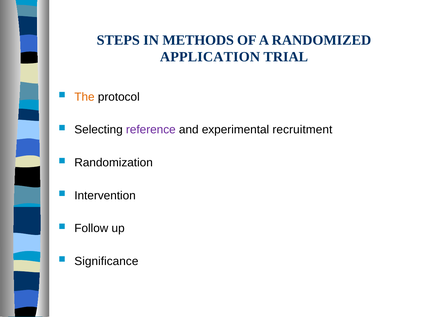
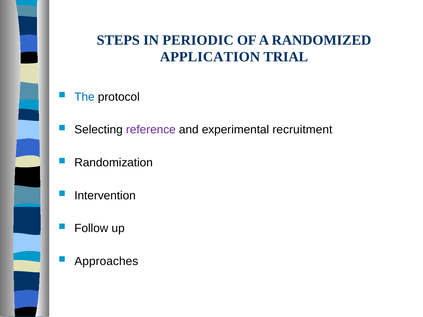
METHODS: METHODS -> PERIODIC (198, 40)
The colour: orange -> blue (84, 97)
Significance: Significance -> Approaches (106, 261)
